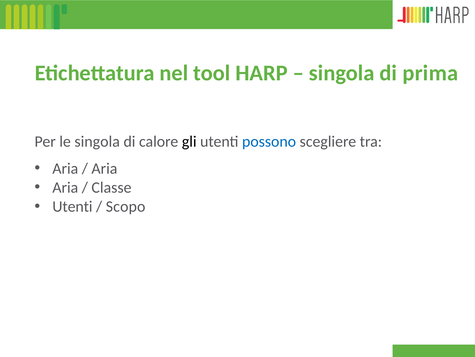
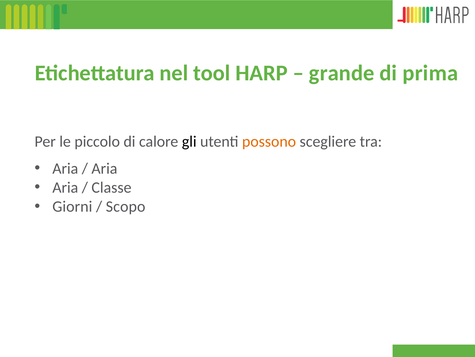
singola: singola -> grande (342, 73)
le singola: singola -> piccolo (97, 141)
possono colour: blue -> orange (269, 141)
Utenti: Utenti -> Giorni (72, 206)
